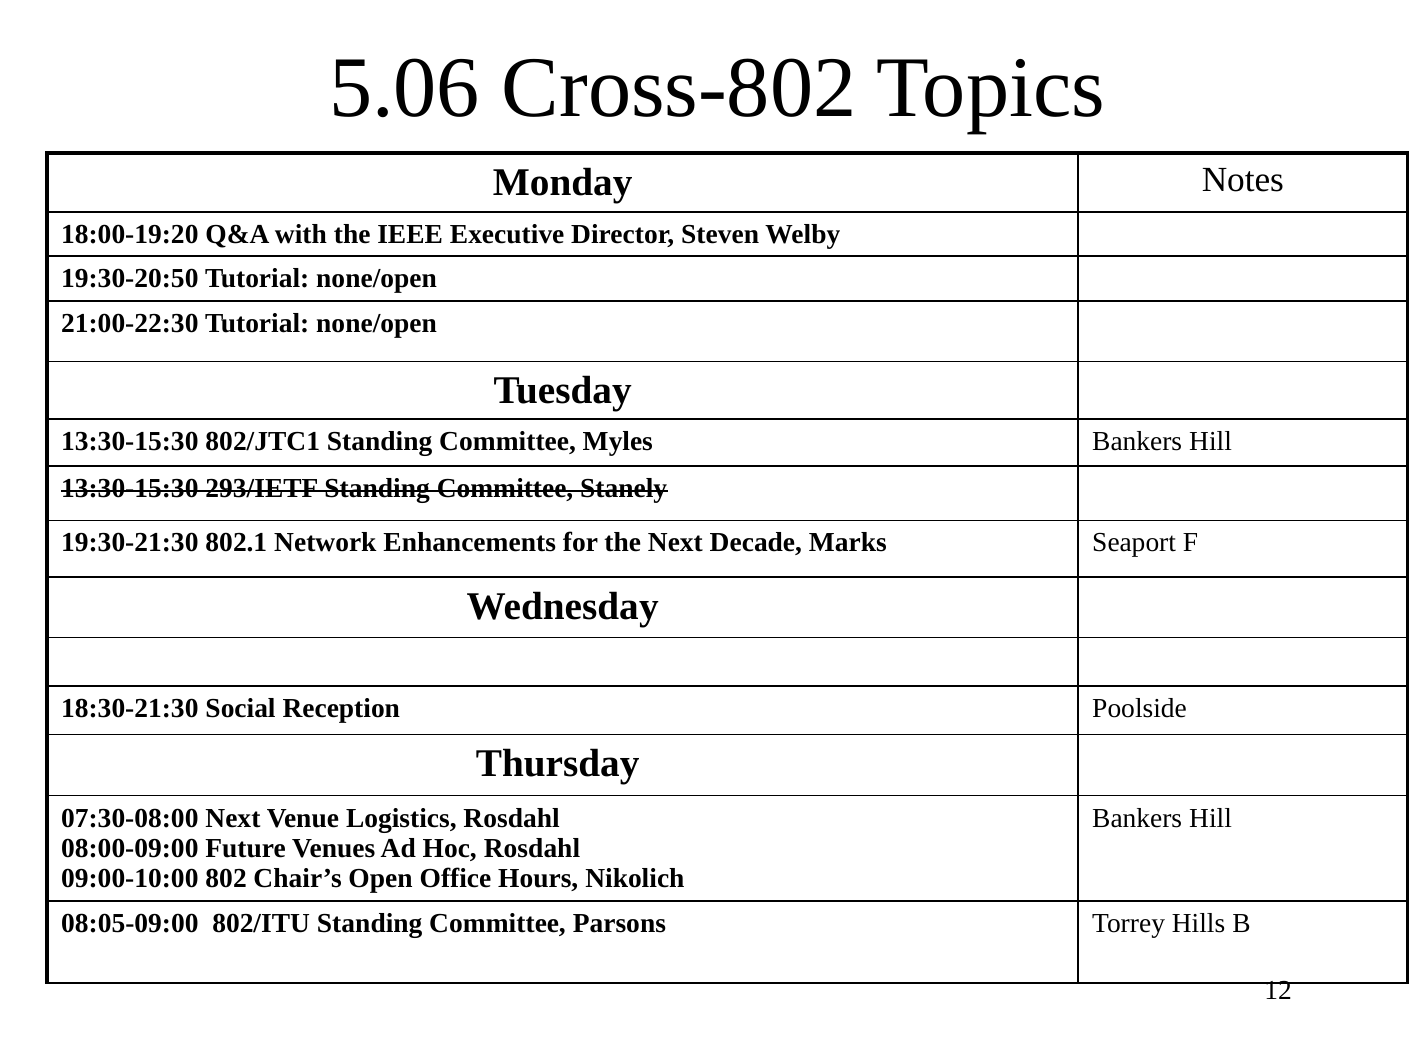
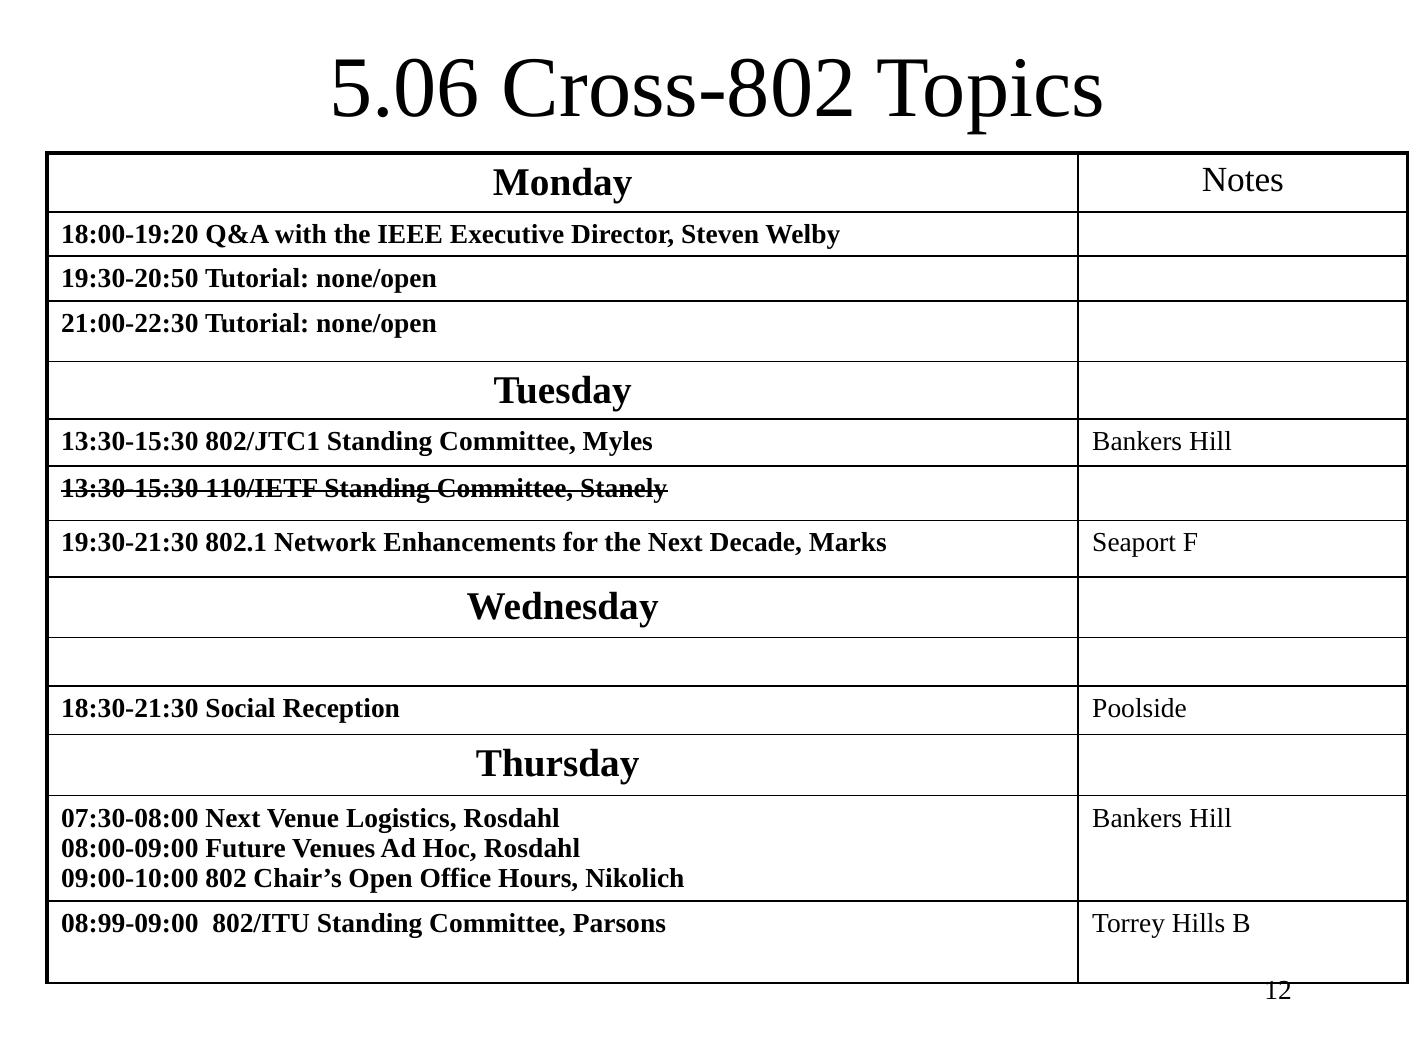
293/IETF: 293/IETF -> 110/IETF (262, 489)
08:05-09:00: 08:05-09:00 -> 08:99-09:00 (130, 923)
